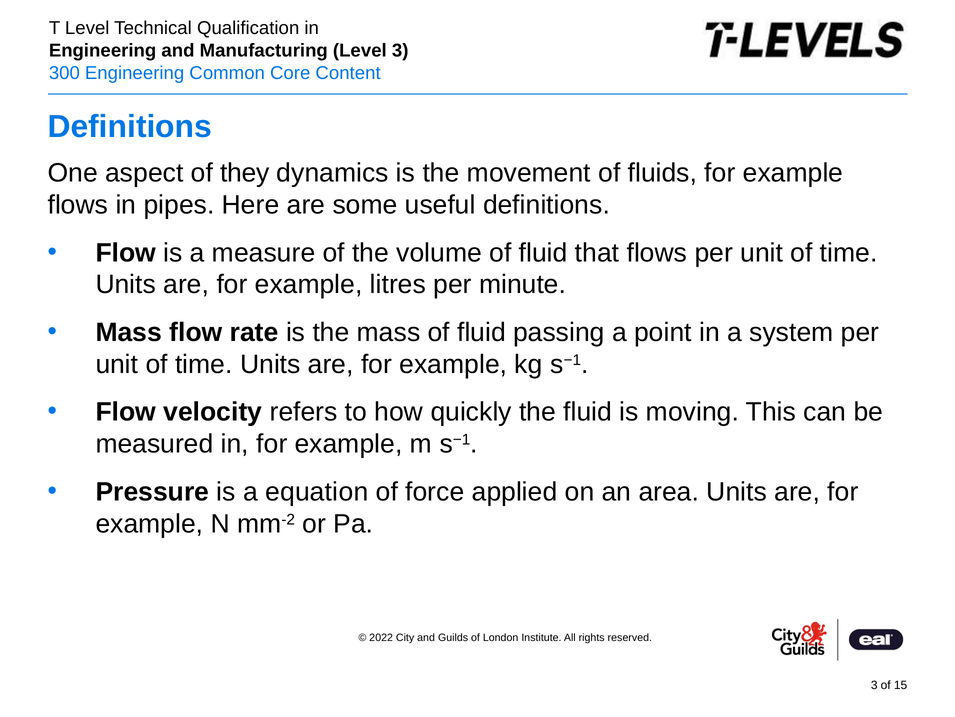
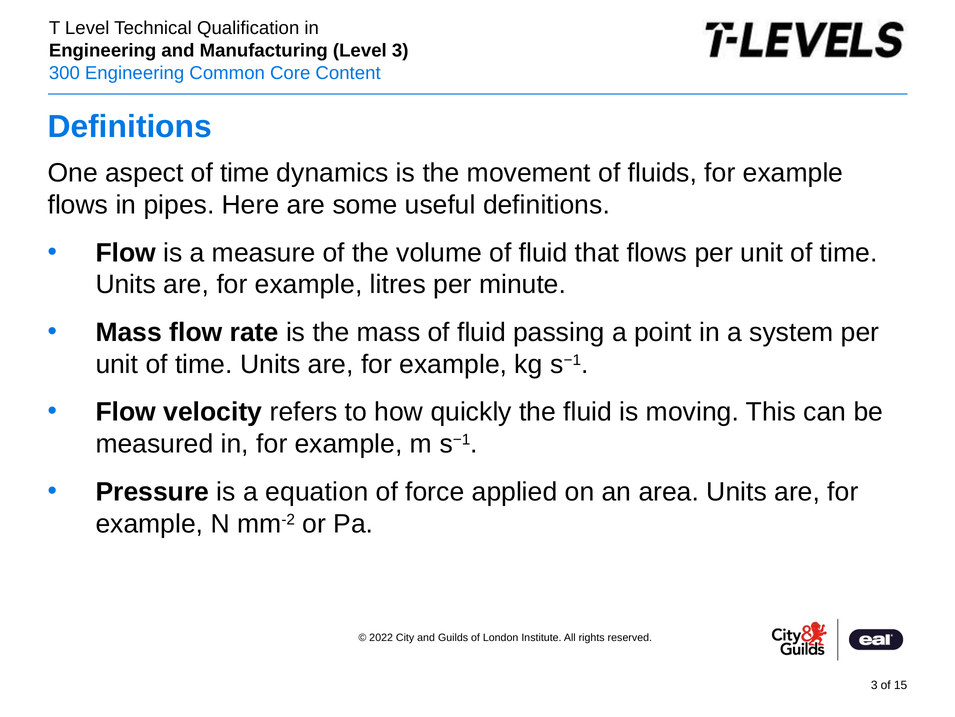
aspect of they: they -> time (245, 173)
